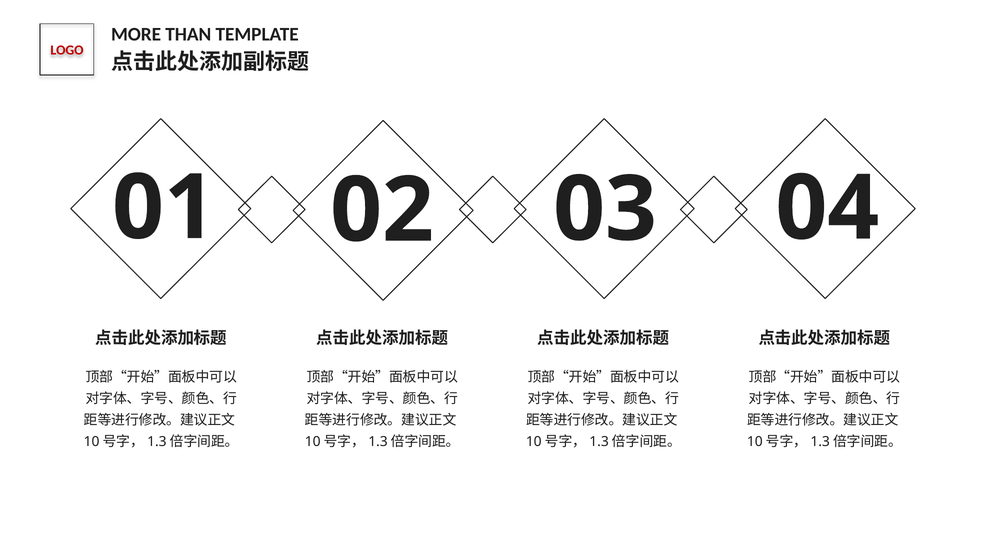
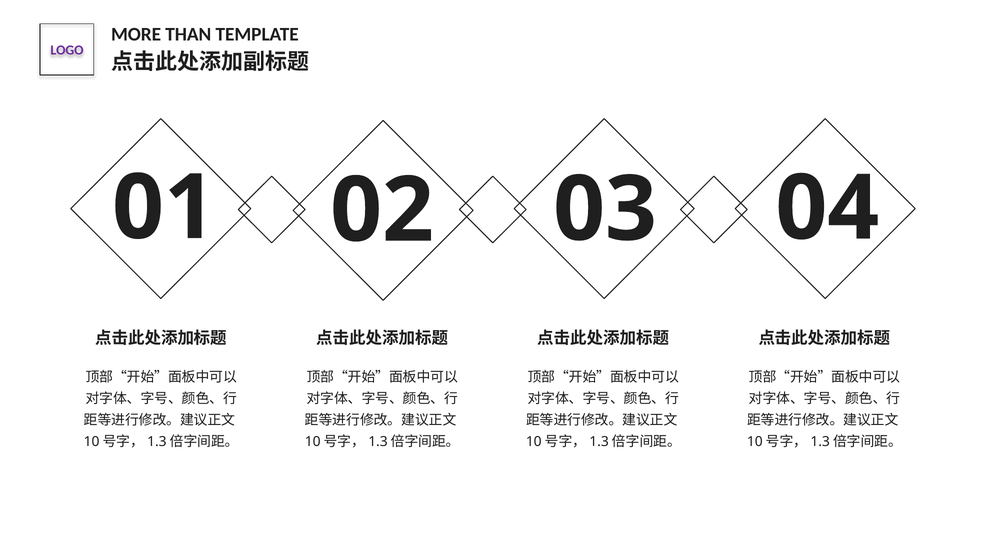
LOGO colour: red -> purple (67, 50)
